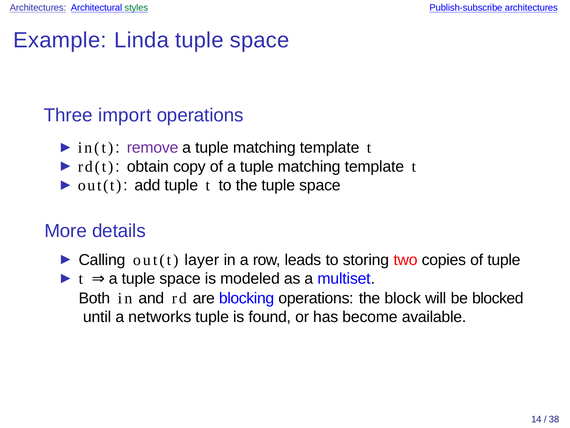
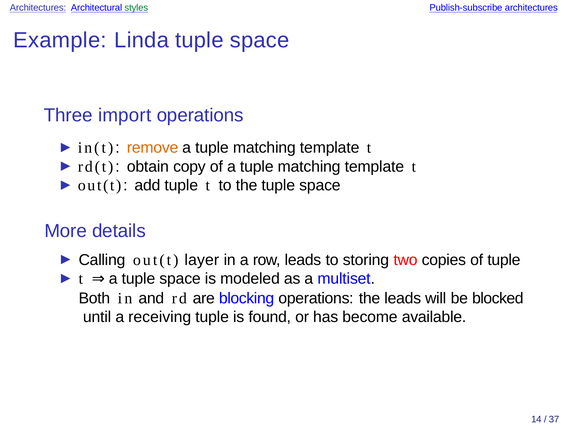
remove colour: purple -> orange (153, 148)
the block: block -> leads (403, 298)
networks: networks -> receiving (160, 317)
38: 38 -> 37 (554, 419)
